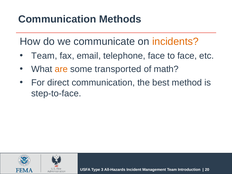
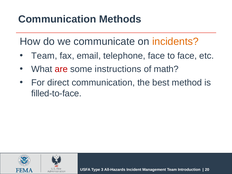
are colour: orange -> red (61, 69)
transported: transported -> instructions (118, 69)
step-to-face: step-to-face -> filled-to-face (56, 93)
